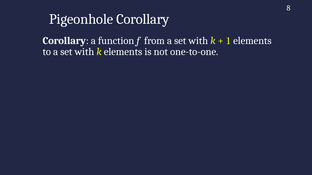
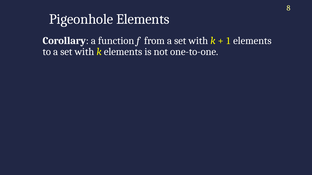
Pigeonhole Corollary: Corollary -> Elements (143, 19)
